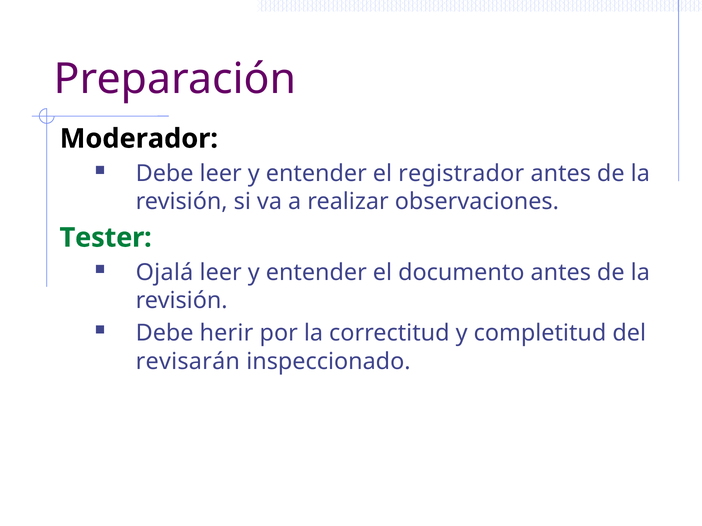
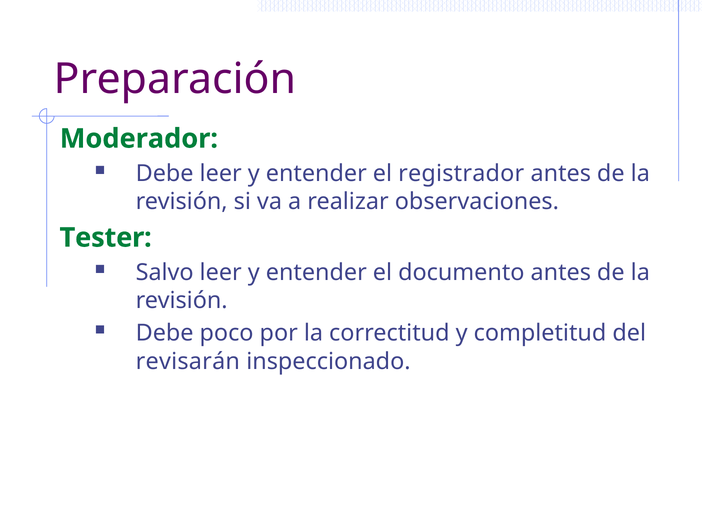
Moderador colour: black -> green (139, 139)
Ojalá: Ojalá -> Salvo (165, 273)
herir: herir -> poco (227, 334)
